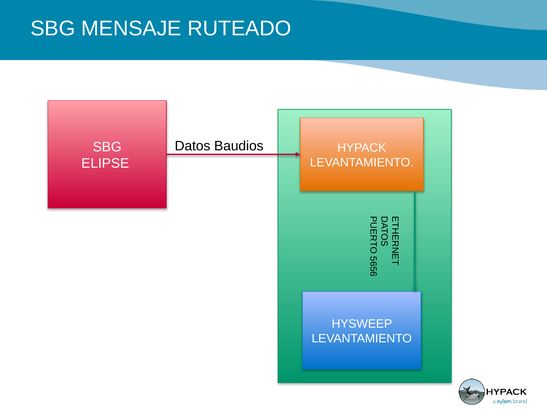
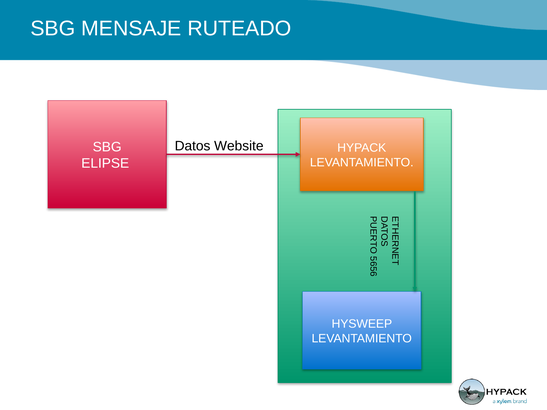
Baudios: Baudios -> Website (239, 146)
